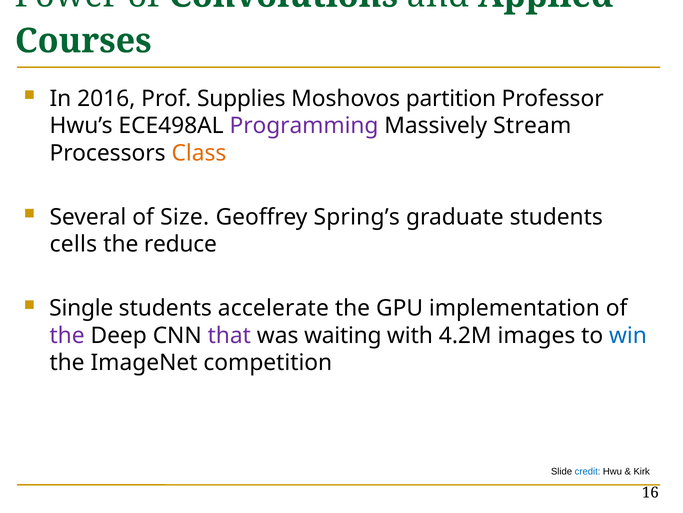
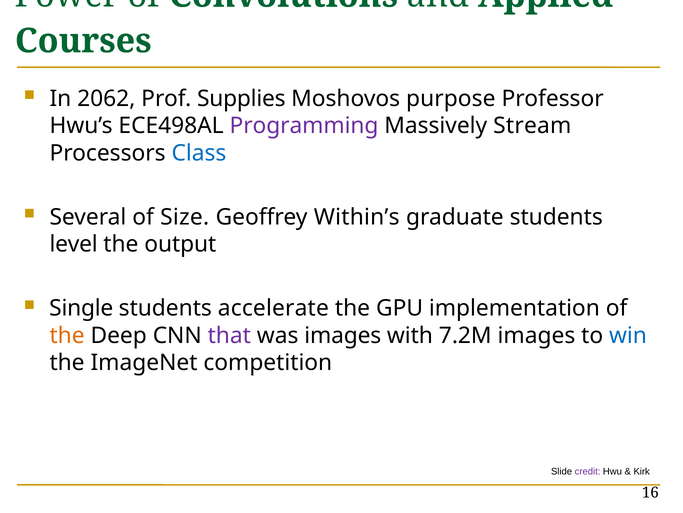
2016: 2016 -> 2062 (106, 98)
partition: partition -> purpose (451, 98)
Class colour: orange -> blue (199, 153)
Spring’s: Spring’s -> Within’s (357, 217)
cells: cells -> level (74, 244)
reduce: reduce -> output (180, 244)
the colour: purple -> orange (67, 335)
was waiting: waiting -> images (343, 335)
4.2M: 4.2M -> 7.2M (465, 335)
credit colour: blue -> purple (588, 471)
